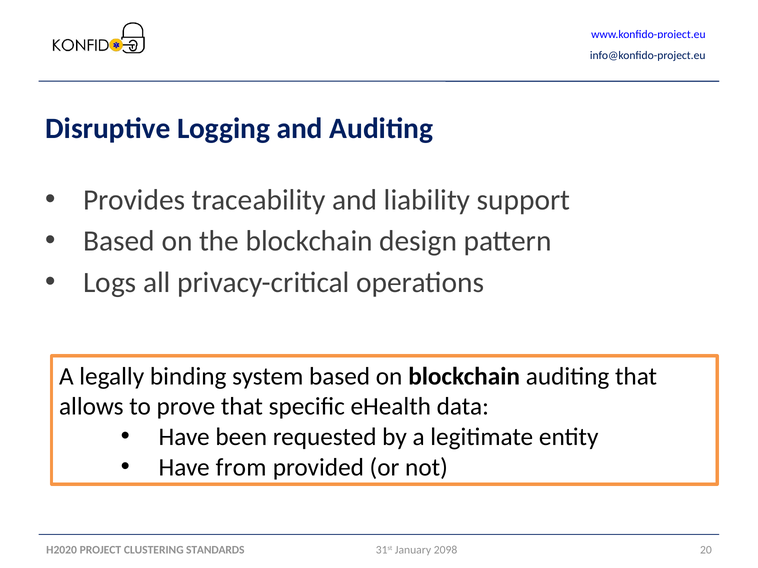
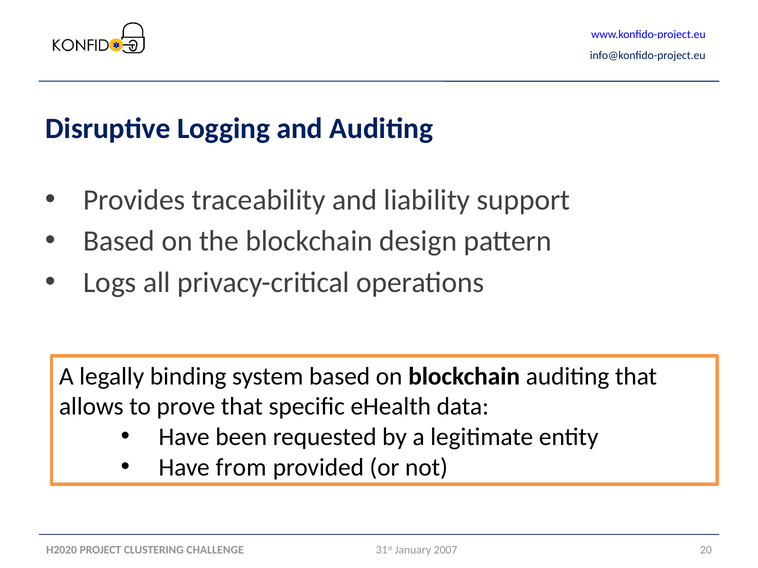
STANDARDS: STANDARDS -> CHALLENGE (215, 551)
2098: 2098 -> 2007 (446, 551)
